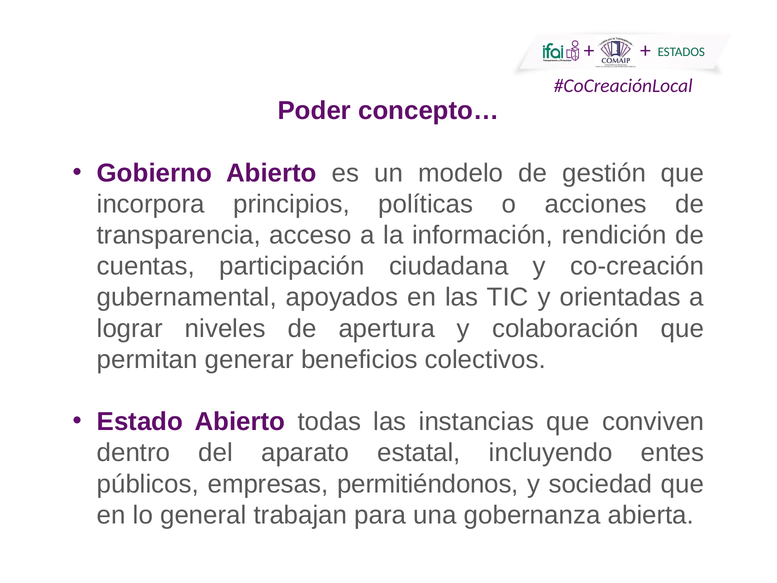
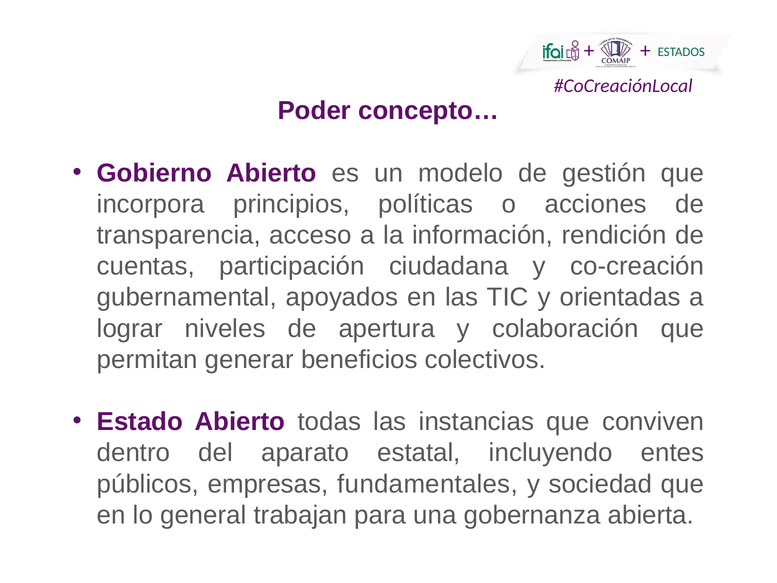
permitiéndonos: permitiéndonos -> fundamentales (428, 484)
